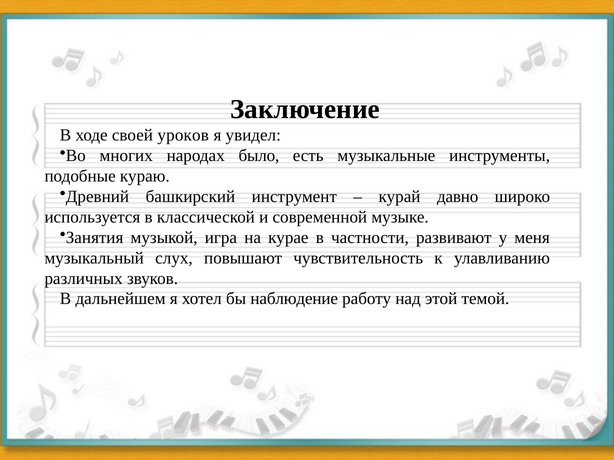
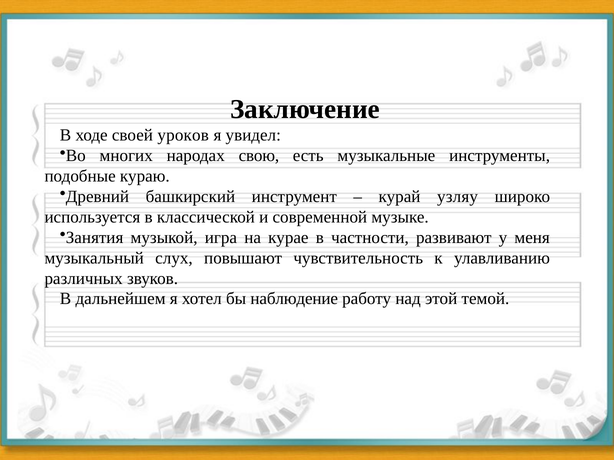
было: было -> свою (259, 156)
давно: давно -> узляу (458, 197)
